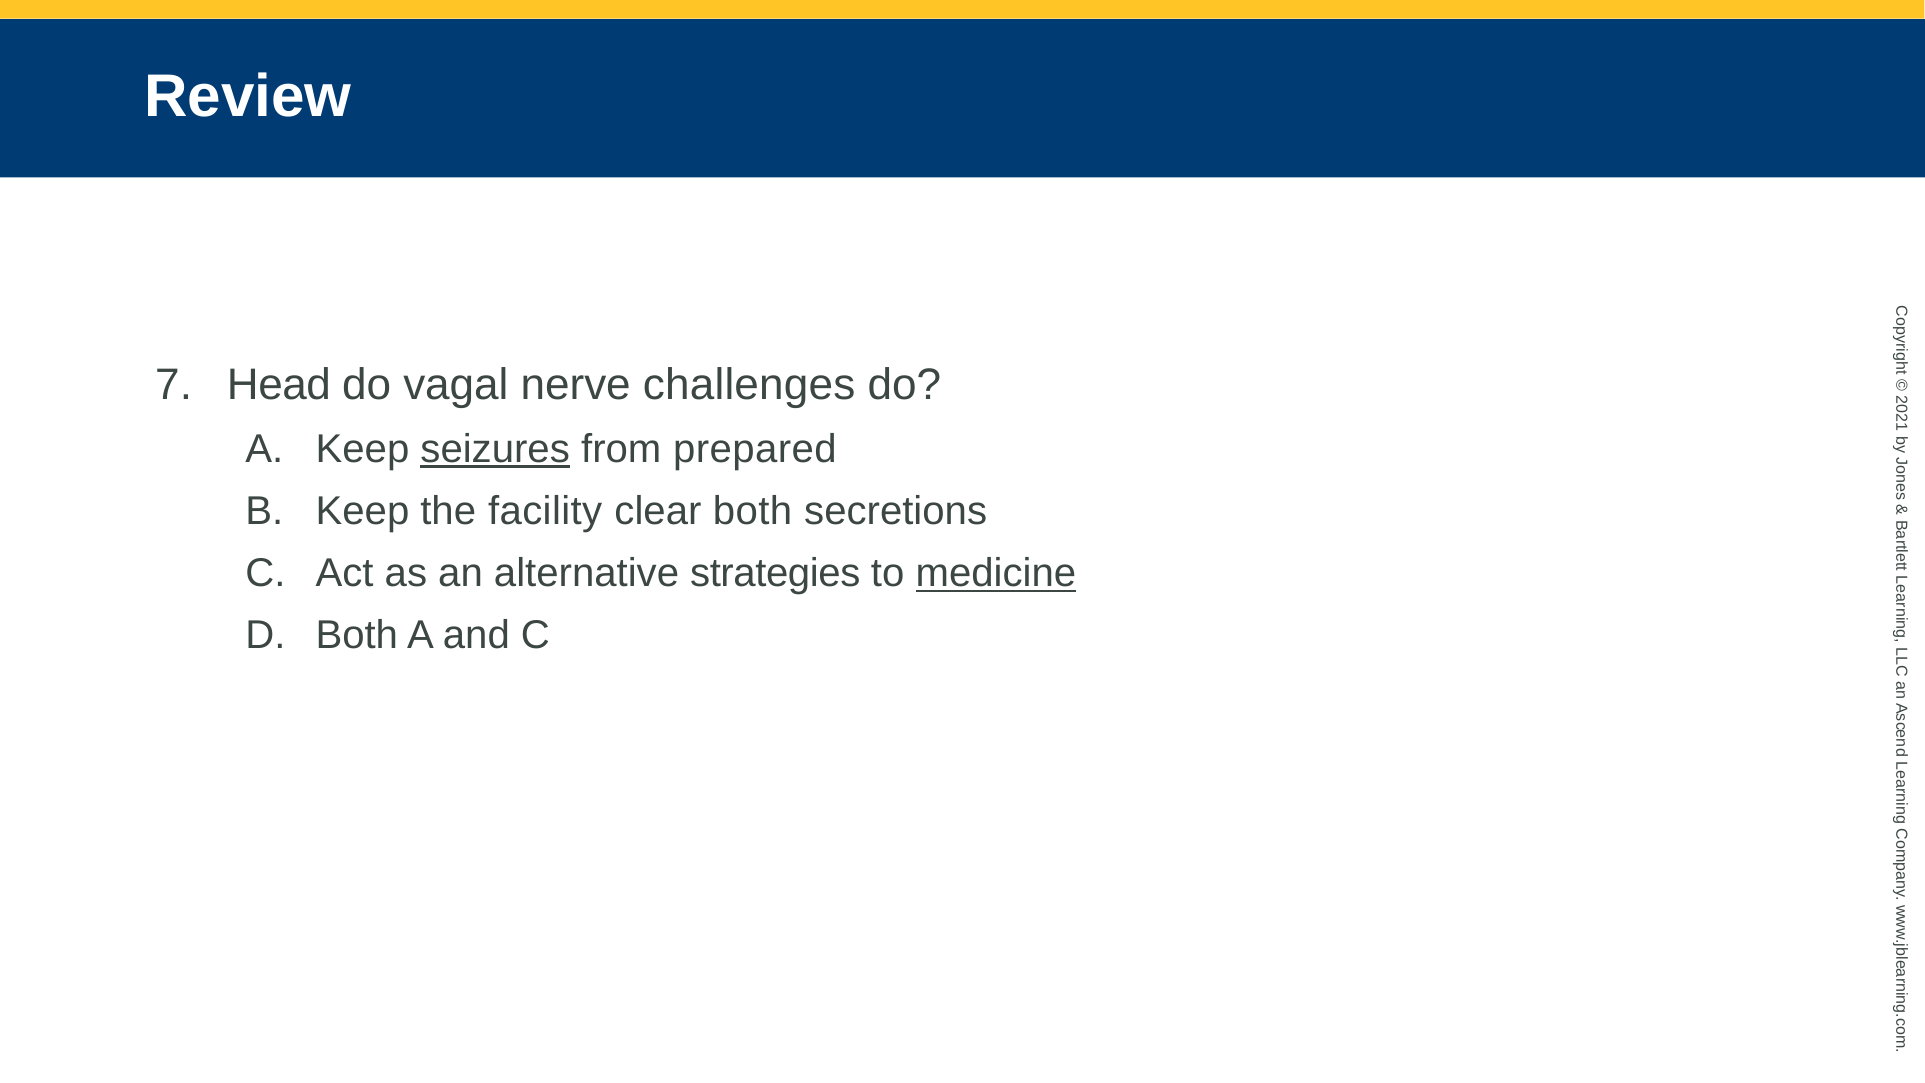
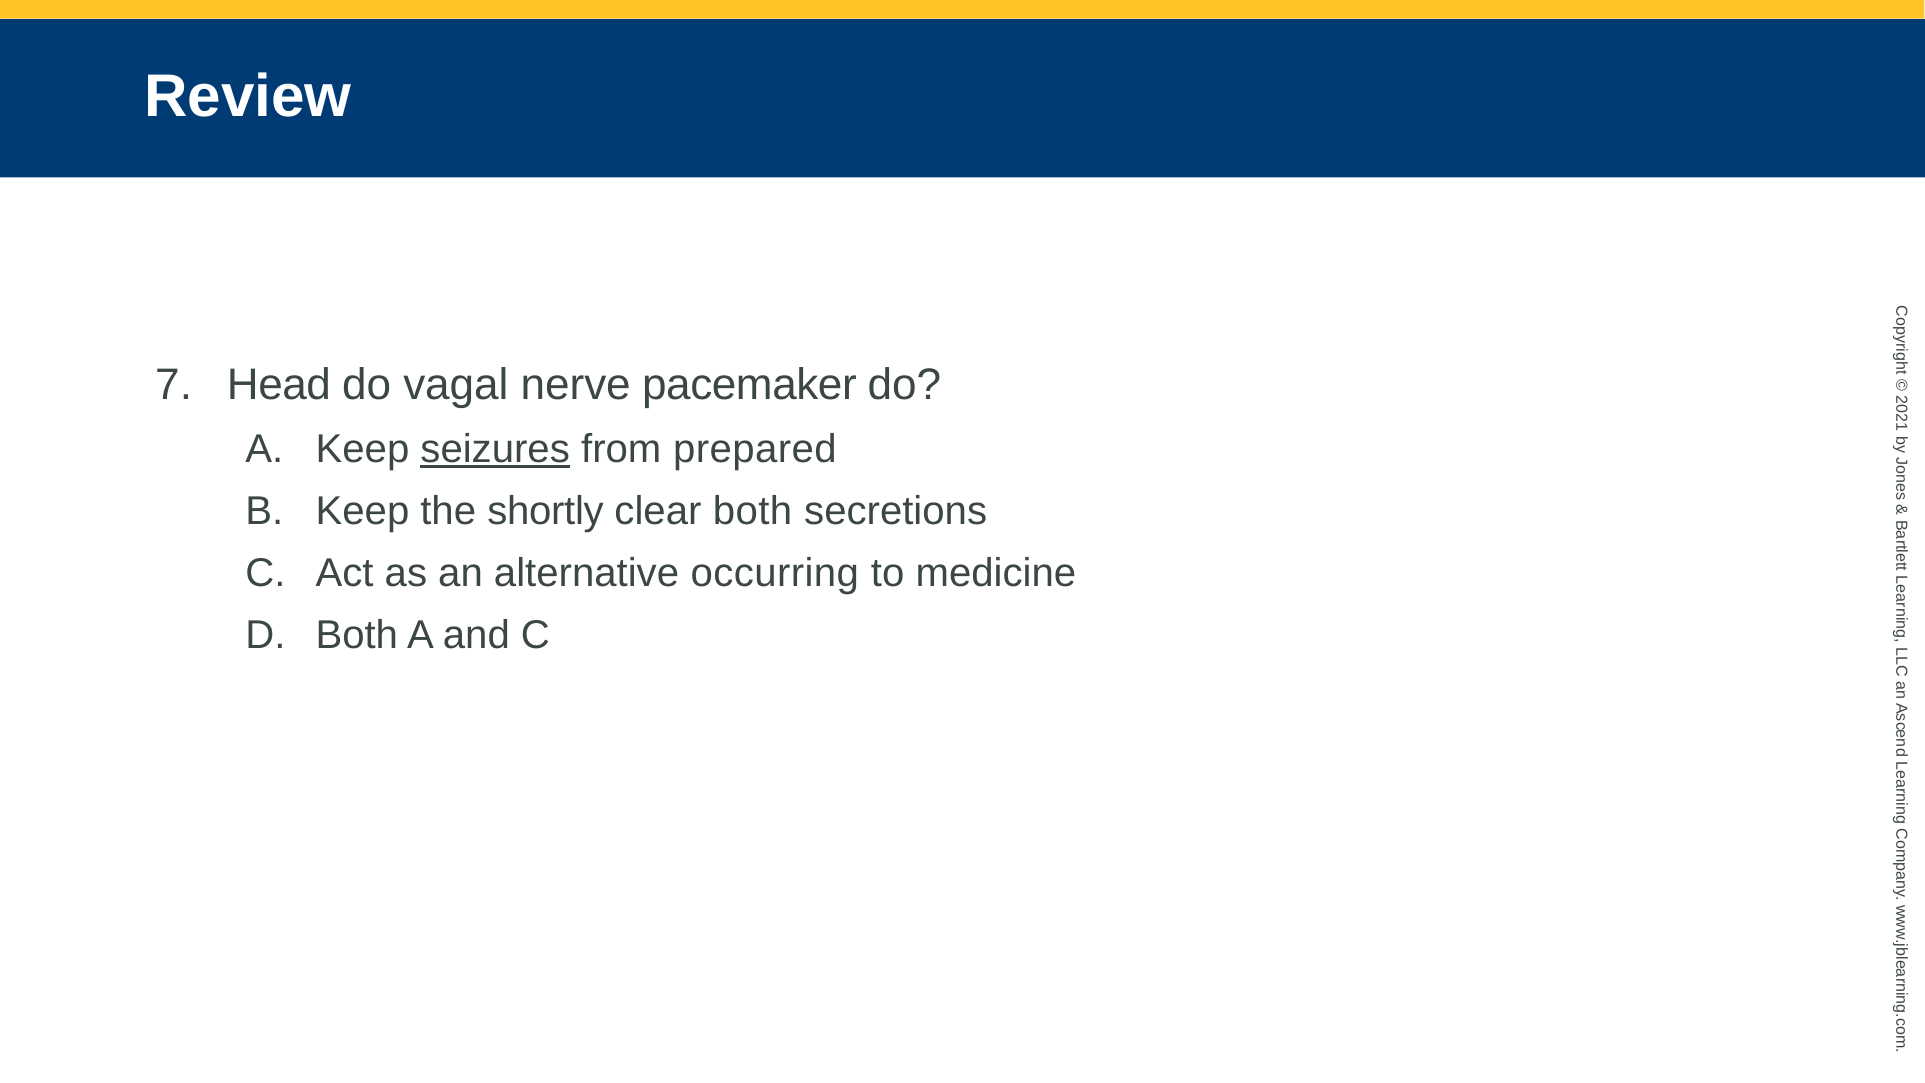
challenges: challenges -> pacemaker (749, 385)
facility: facility -> shortly (545, 511)
strategies: strategies -> occurring (775, 573)
medicine underline: present -> none (996, 573)
